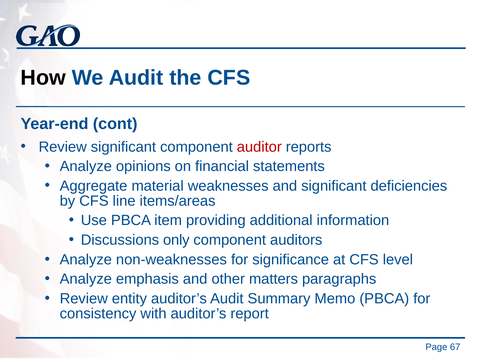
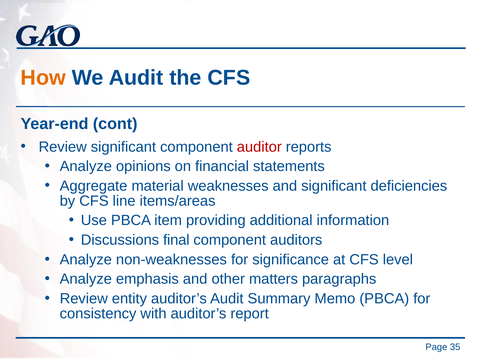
How colour: black -> orange (43, 78)
only: only -> final (176, 240)
67: 67 -> 35 (455, 347)
